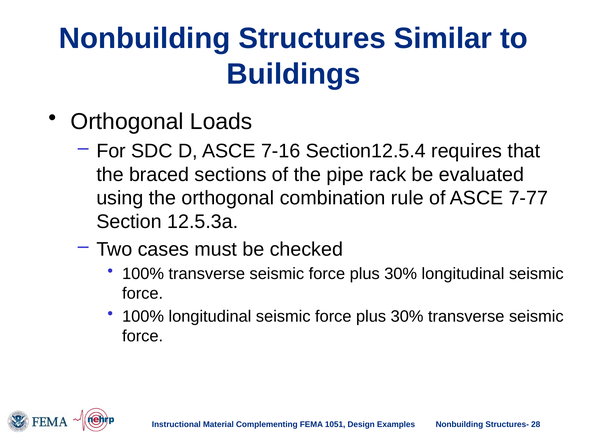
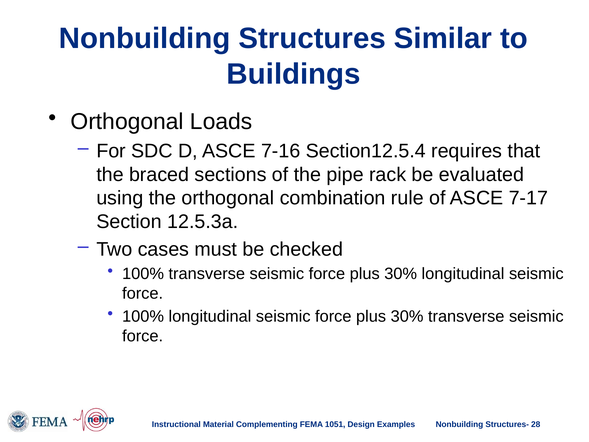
7-77: 7-77 -> 7-17 (528, 198)
